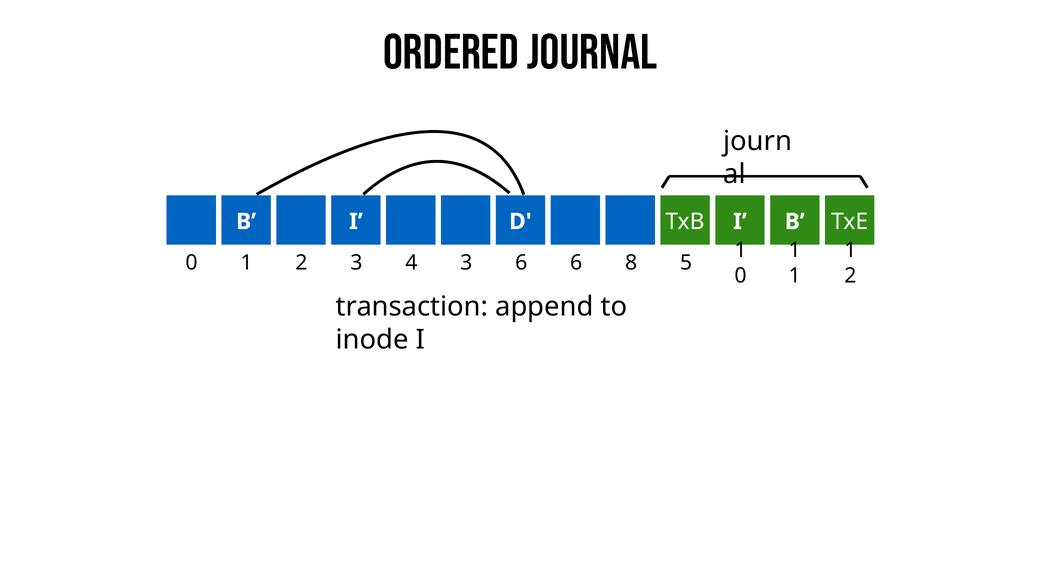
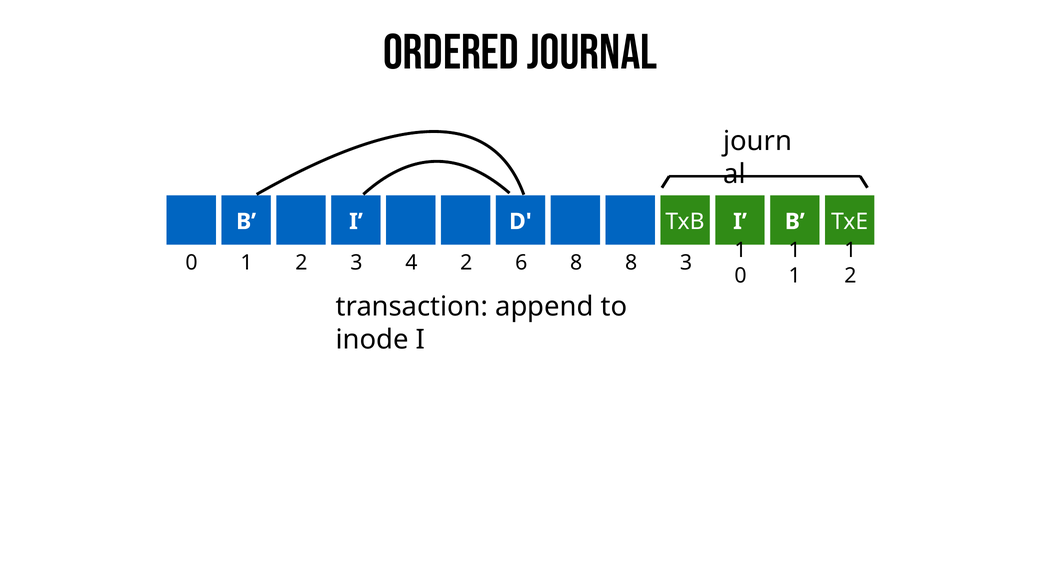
0 3: 3 -> 2 (466, 263)
4 6: 6 -> 8 (576, 263)
8 5: 5 -> 3 (686, 263)
